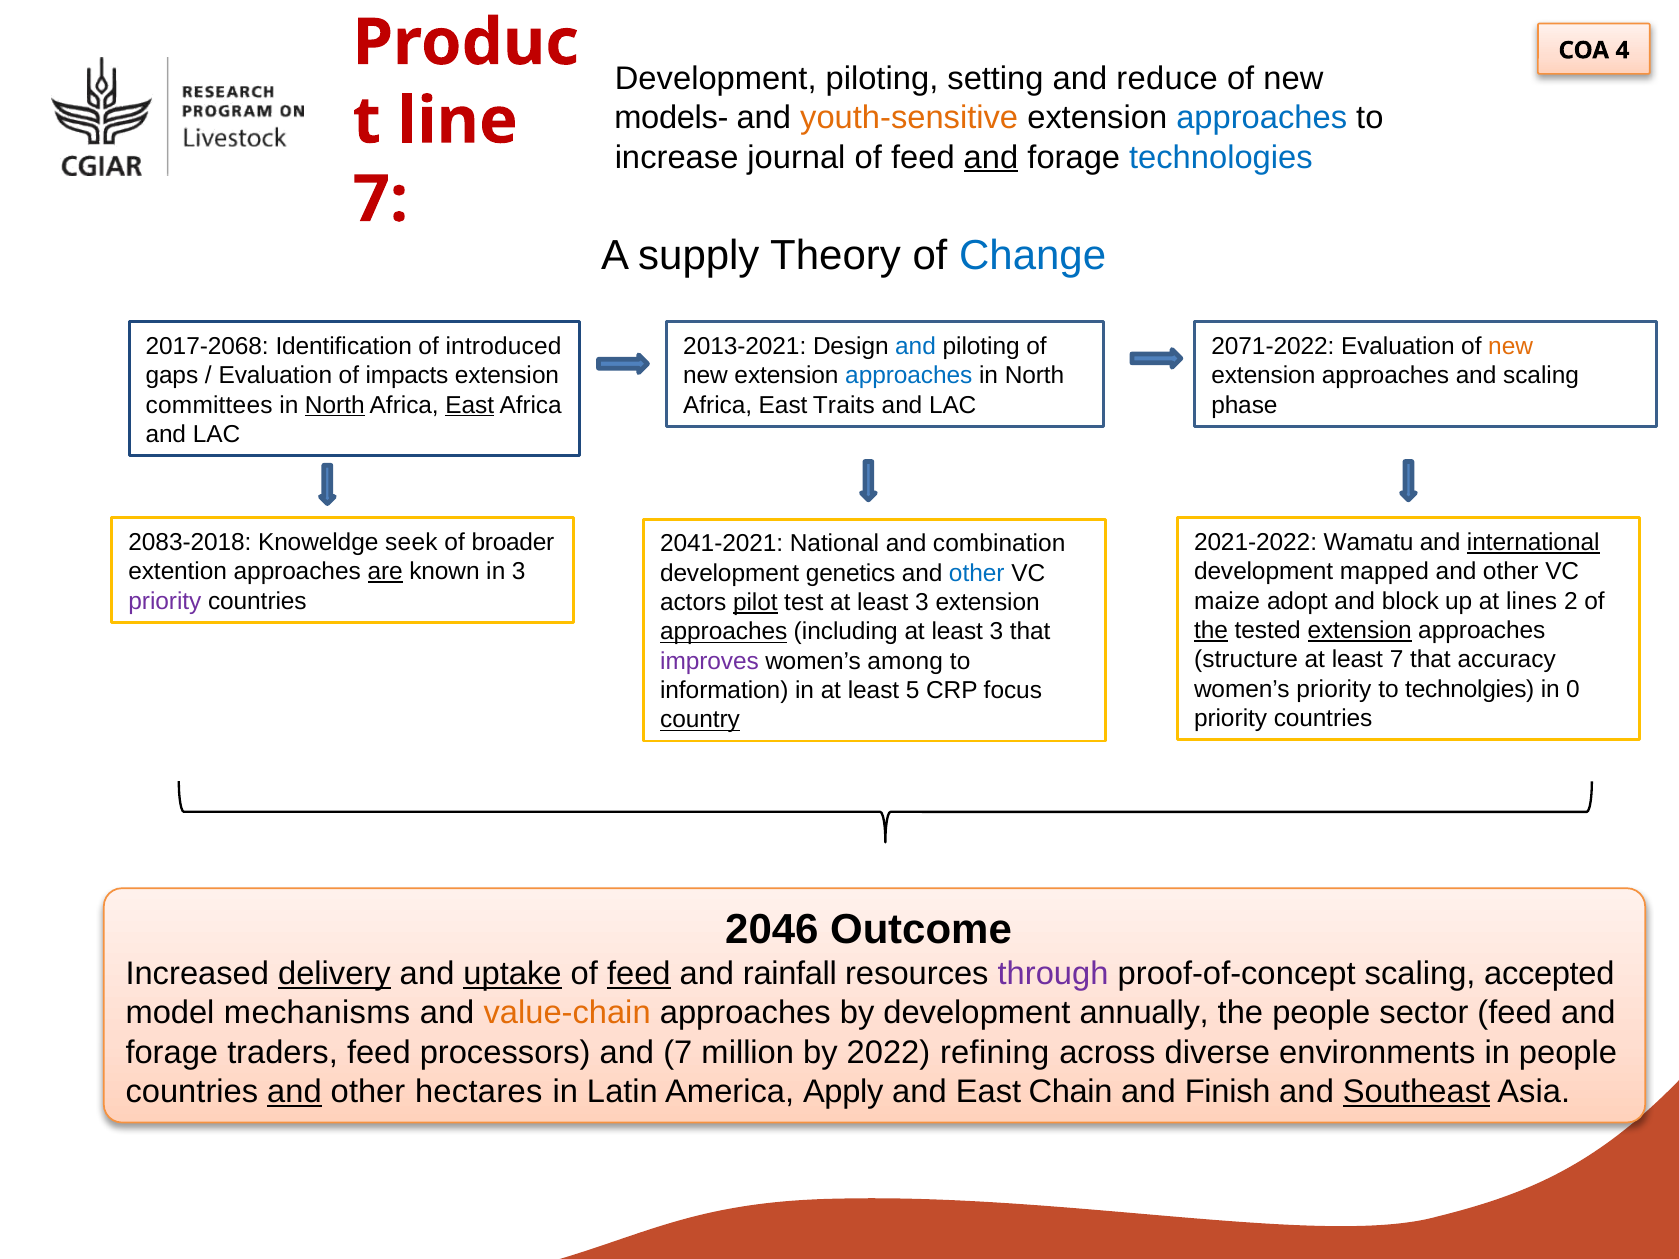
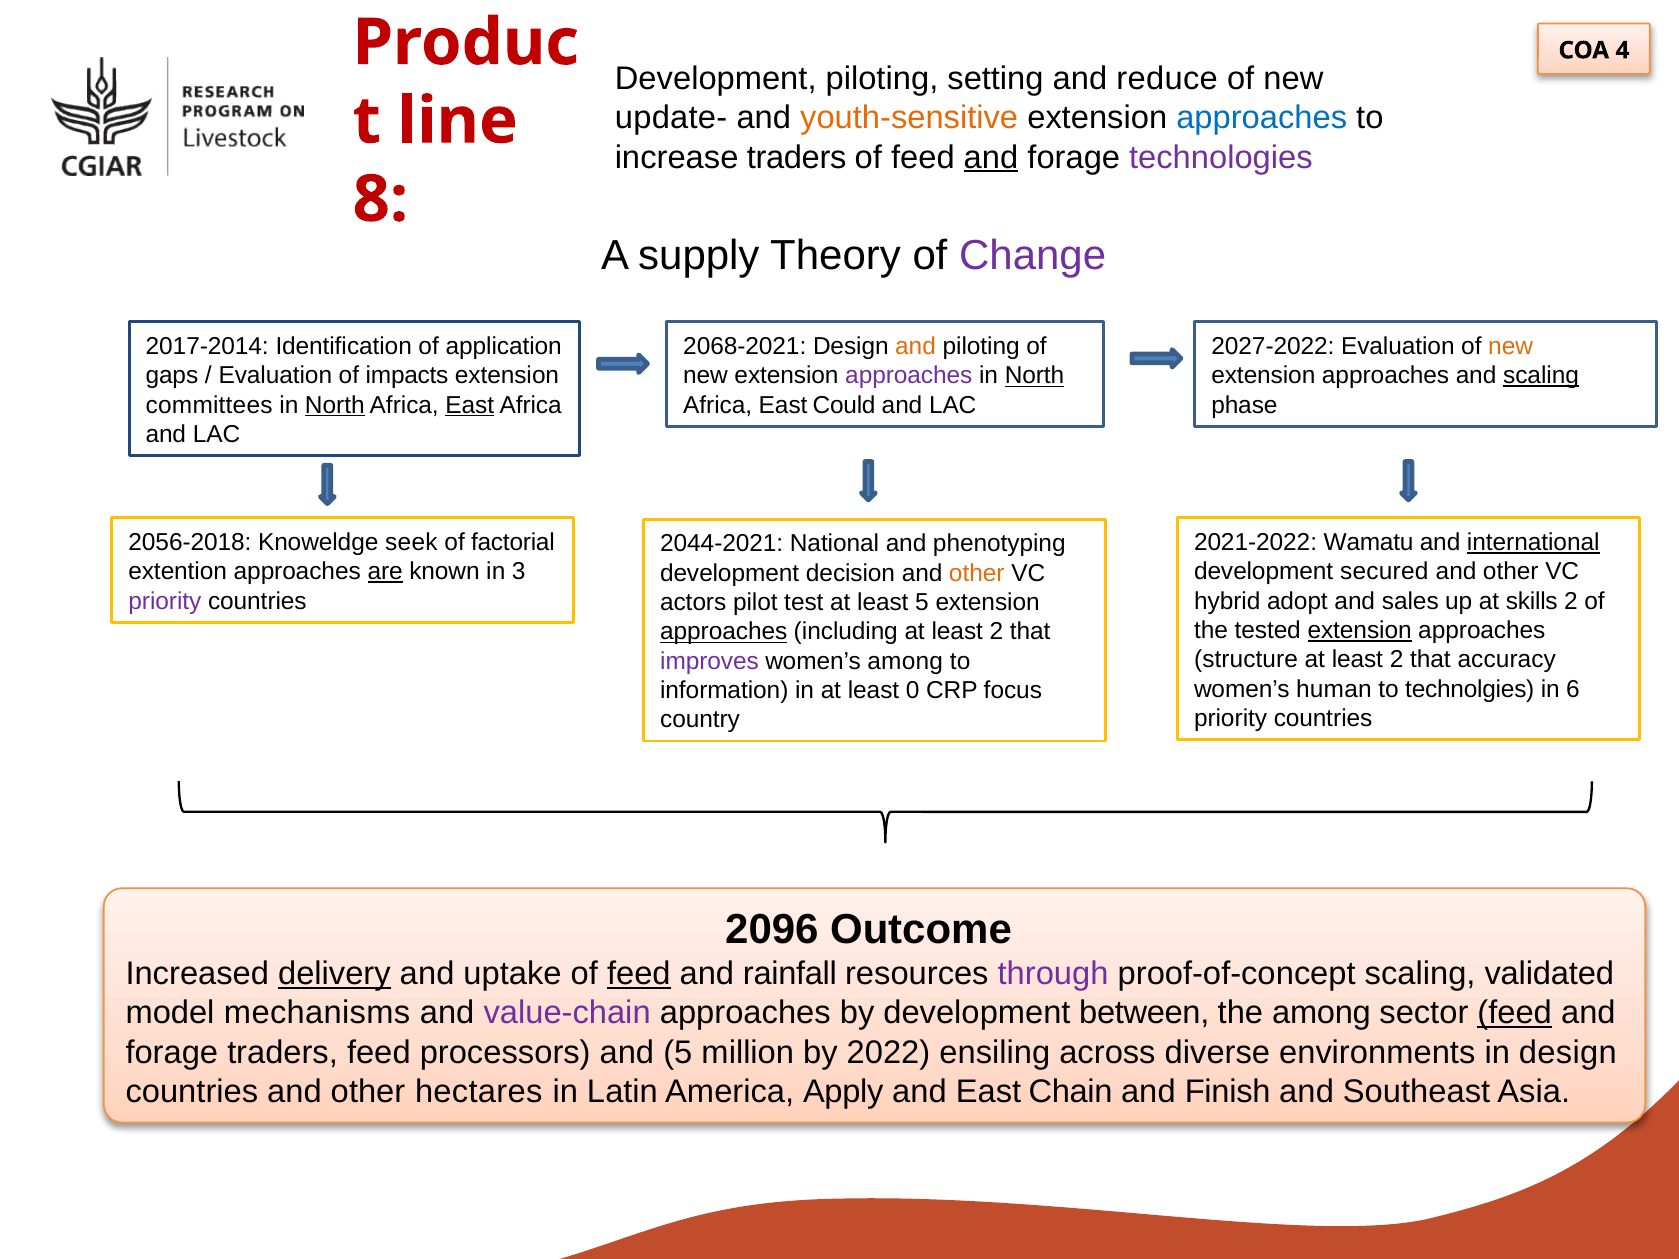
models-: models- -> update- (671, 118)
increase journal: journal -> traders (797, 157)
technologies colour: blue -> purple (1221, 157)
7: 7 -> 8 (380, 199)
Change colour: blue -> purple (1033, 256)
2017-2068: 2017-2068 -> 2017-2014 (207, 346)
introduced: introduced -> application (504, 346)
2071-2022: 2071-2022 -> 2027-2022 (1273, 346)
2013-2021: 2013-2021 -> 2068-2021 (745, 347)
and colour: blue -> orange (916, 347)
scaling underline: none -> present (1541, 376)
approaches colour: blue -> purple (909, 376)
North underline: none -> present (1035, 376)
Traits: Traits -> Could (844, 405)
2083-2018: 2083-2018 -> 2056-2018 (190, 542)
broader: broader -> factorial (513, 542)
2041-2021: 2041-2021 -> 2044-2021 (722, 544)
combination: combination -> phenotyping (999, 544)
mapped: mapped -> secured (1384, 572)
genetics: genetics -> decision (851, 573)
other colour: blue -> orange (977, 573)
maize: maize -> hybrid (1227, 601)
block: block -> sales (1410, 601)
lines: lines -> skills (1532, 601)
pilot underline: present -> none (755, 603)
test at least 3: 3 -> 5 (922, 603)
the underline: present -> none (1211, 630)
including at least 3: 3 -> 2 (997, 632)
7: 7 -> 2 (1397, 660)
women’s priority: priority -> human (1334, 689)
0: 0 -> 6 (1573, 689)
5: 5 -> 0 (913, 691)
country underline: present -> none (700, 720)
2046: 2046 -> 2096 (772, 930)
uptake underline: present -> none (512, 974)
accepted: accepted -> validated (1549, 974)
value-chain colour: orange -> purple (567, 1013)
annually: annually -> between (1144, 1013)
the people: people -> among (1322, 1013)
feed underline: none -> present (1515, 1013)
and 7: 7 -> 5 (678, 1053)
refining: refining -> ensiling (995, 1053)
in people: people -> design (1568, 1053)
and underline: present -> none (294, 1092)
Southeast underline: present -> none (1417, 1092)
